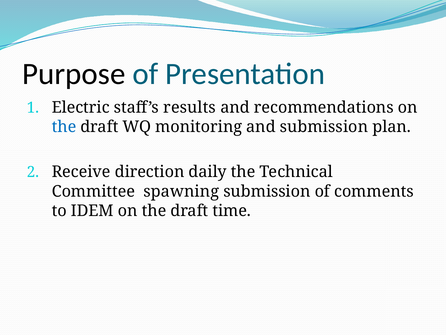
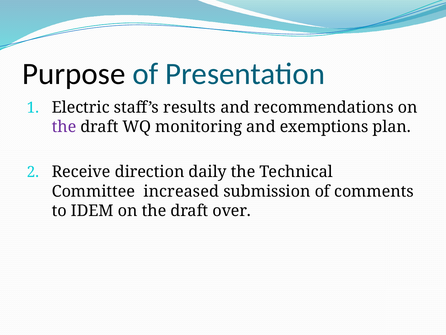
the colour: blue -> purple (64, 127)
and submission: submission -> exemptions (324, 127)
spawning: spawning -> increased (181, 191)
time: time -> over (232, 210)
